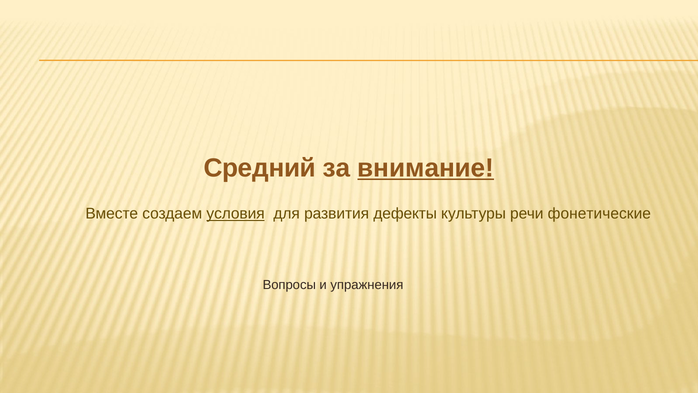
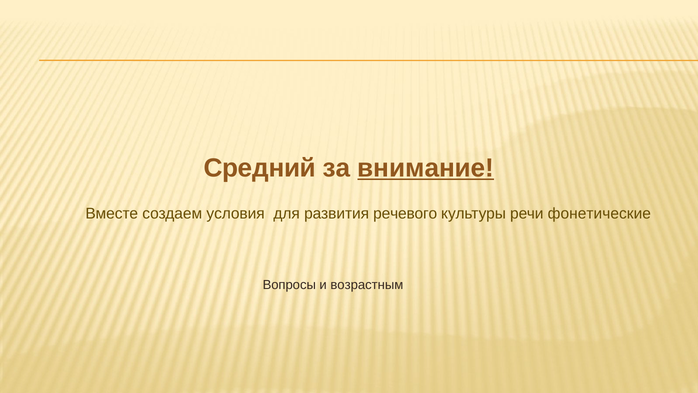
условия underline: present -> none (236, 214)
дефекты: дефекты -> речевого (405, 214)
упражнения: упражнения -> возрастным (367, 285)
